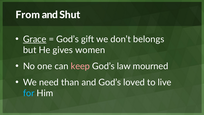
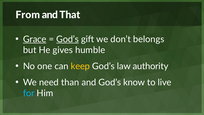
Shut: Shut -> That (70, 15)
God’s underline: none -> present (68, 39)
women: women -> humble (90, 50)
keep colour: pink -> yellow (80, 66)
mourned: mourned -> authority (151, 66)
loved: loved -> know (134, 82)
